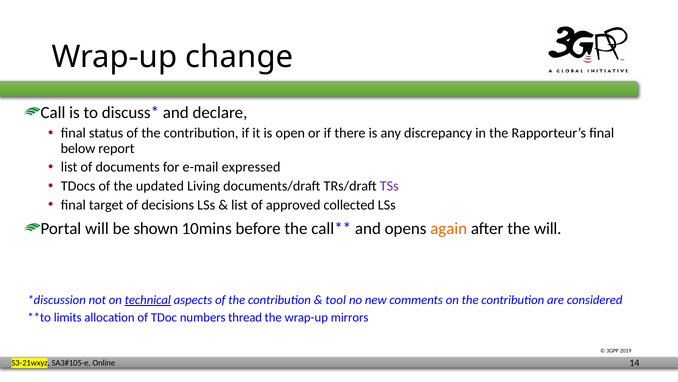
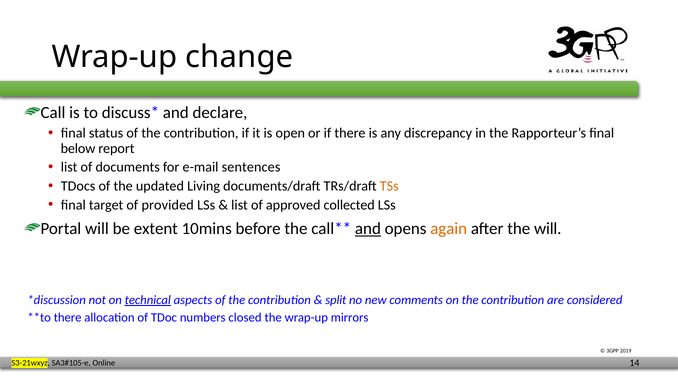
expressed: expressed -> sentences (251, 167)
TSs colour: purple -> orange (389, 186)
decisions: decisions -> provided (168, 205)
shown: shown -> extent (156, 228)
and underline: none -> present (368, 228)
tool: tool -> split (336, 300)
limits: limits -> there (68, 317)
thread: thread -> closed (245, 317)
